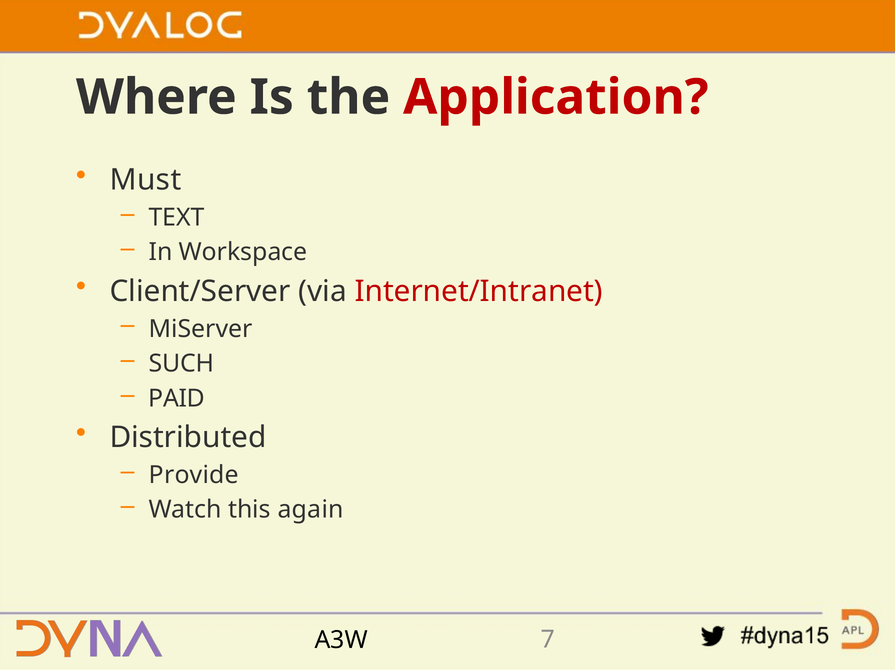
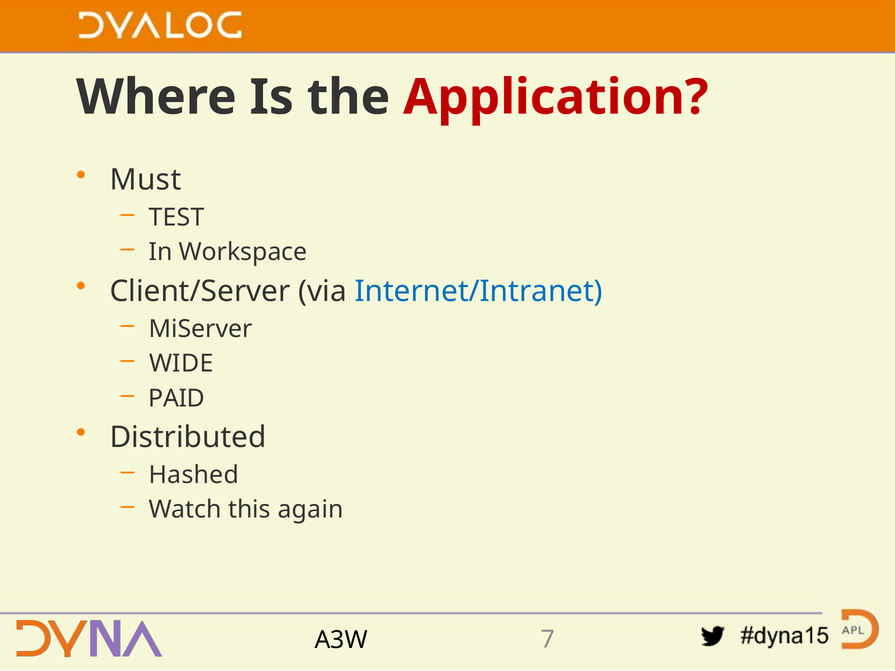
TEXT: TEXT -> TEST (177, 218)
Internet/Intranet colour: red -> blue (479, 291)
SUCH: SUCH -> WIDE (181, 364)
Provide: Provide -> Hashed (194, 475)
